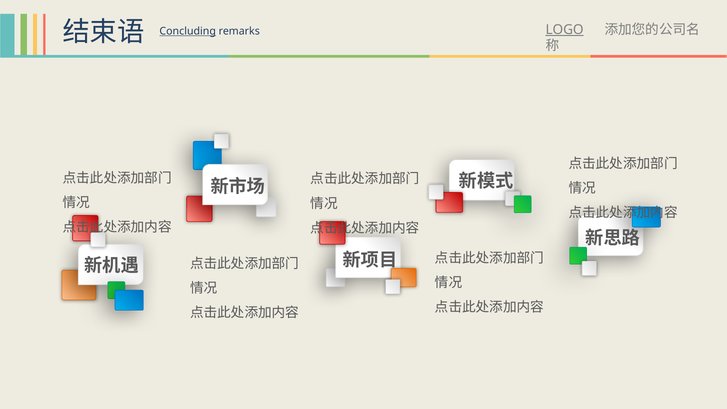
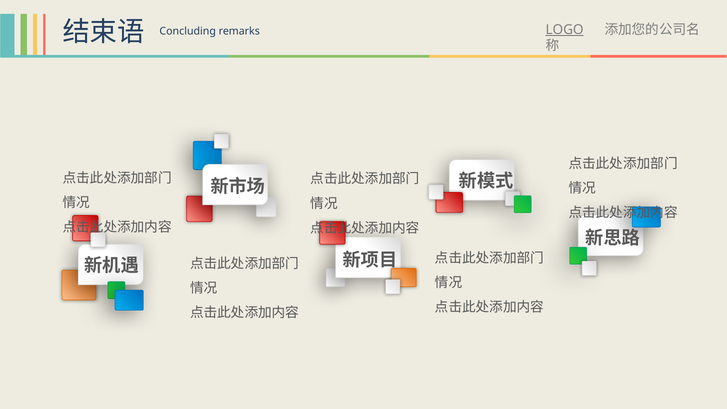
Concluding underline: present -> none (188, 31)
